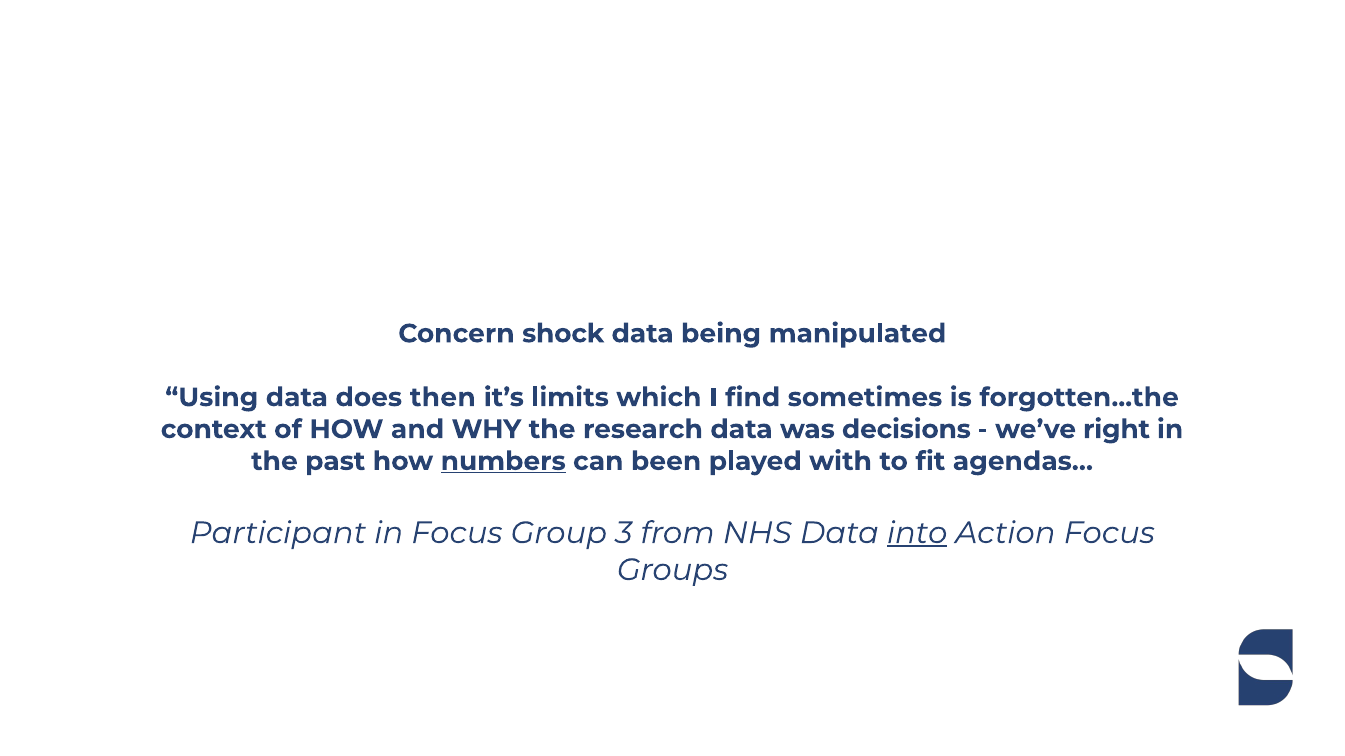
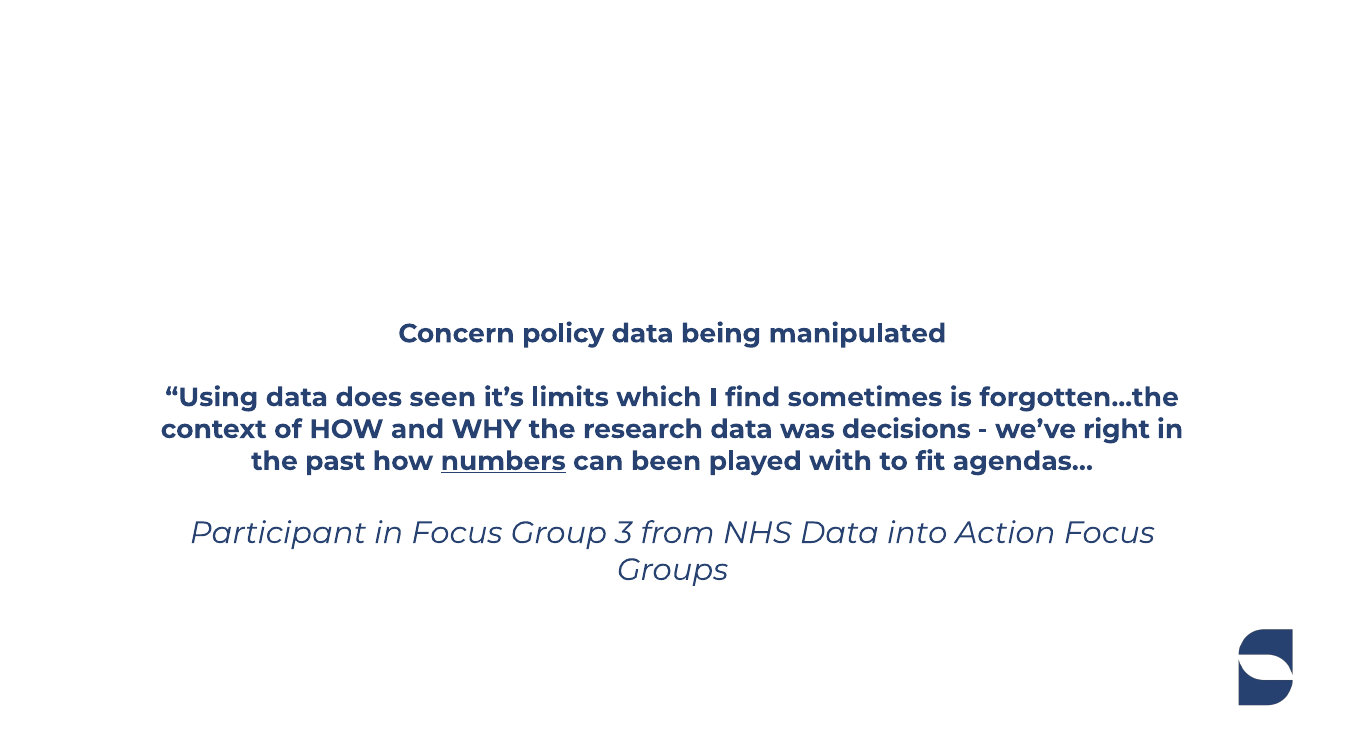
shock: shock -> policy (563, 334)
then: then -> seen (443, 398)
into underline: present -> none (917, 533)
